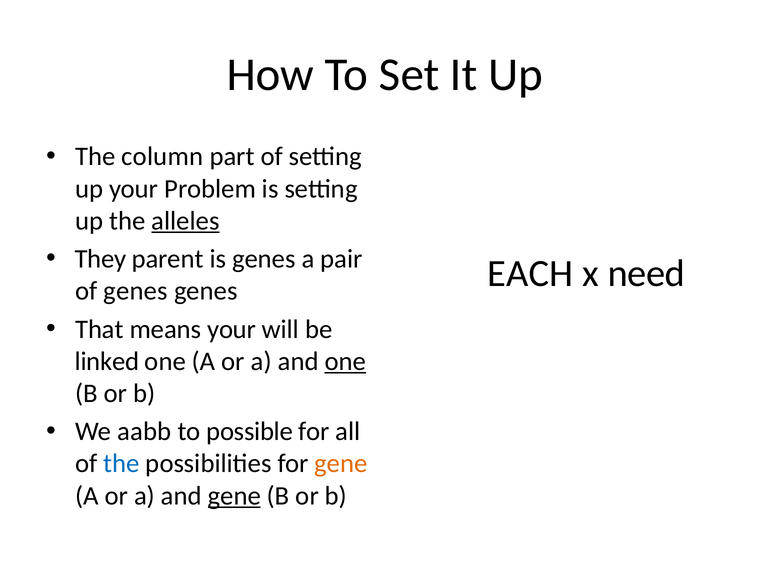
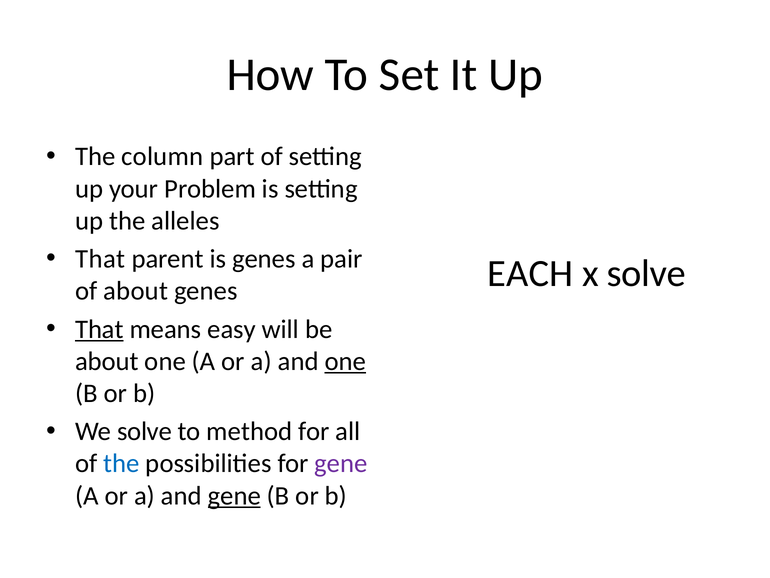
alleles underline: present -> none (185, 221)
They: They -> That (100, 259)
x need: need -> solve (646, 273)
of genes: genes -> about (136, 291)
That underline: none -> present (99, 329)
means your: your -> easy (232, 329)
linked: linked -> about (107, 361)
We aabb: aabb -> solve (145, 431)
possible: possible -> method (249, 431)
gene colour: orange -> purple (341, 463)
